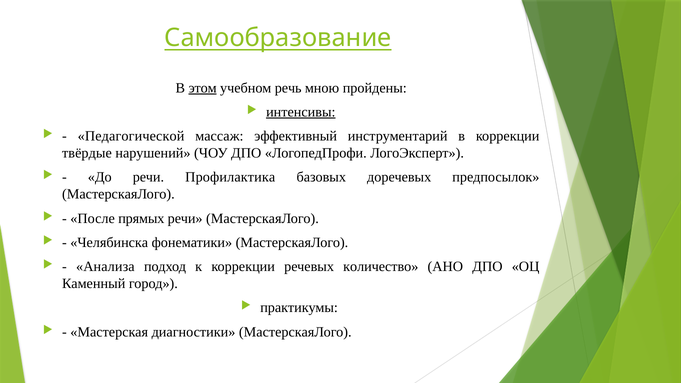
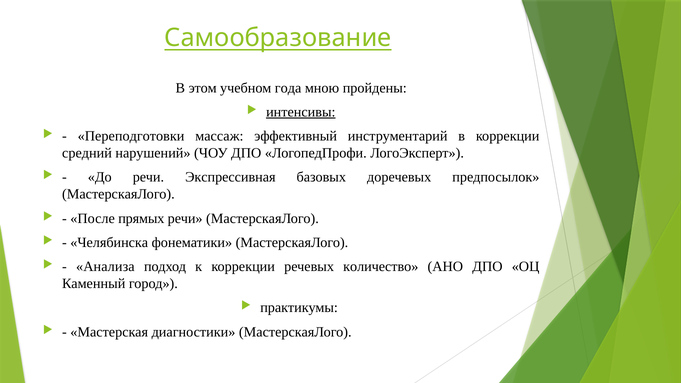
этом underline: present -> none (203, 88)
речь: речь -> года (288, 88)
Педагогической: Педагогической -> Переподготовки (131, 136)
твёрдые: твёрдые -> средний (87, 153)
Профилактика: Профилактика -> Экспрессивная (230, 177)
